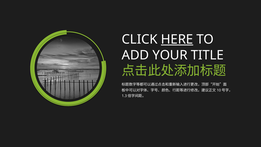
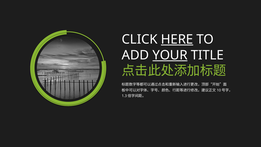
YOUR underline: none -> present (170, 55)
